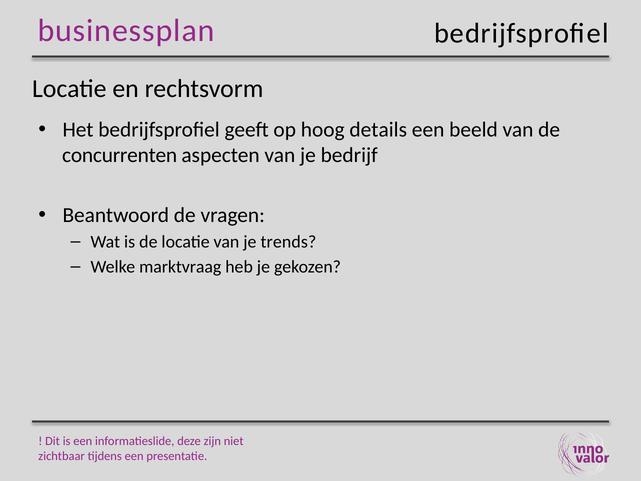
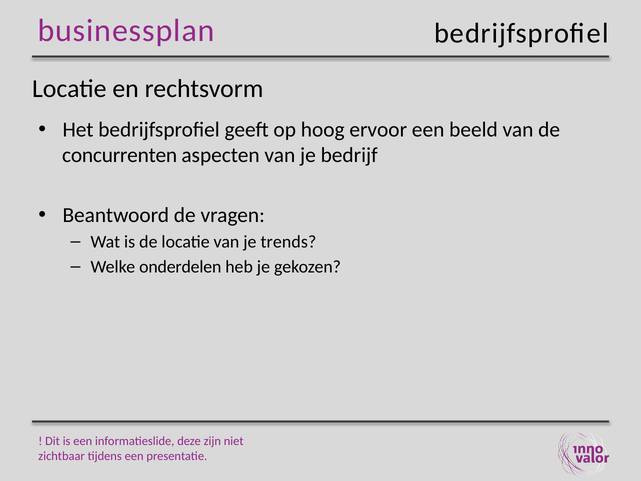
details: details -> ervoor (378, 130)
marktvraag: marktvraag -> onderdelen (180, 267)
